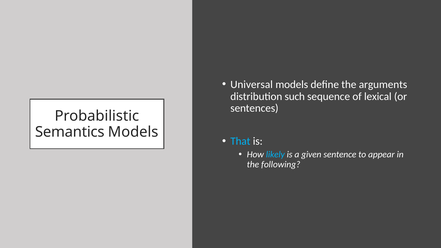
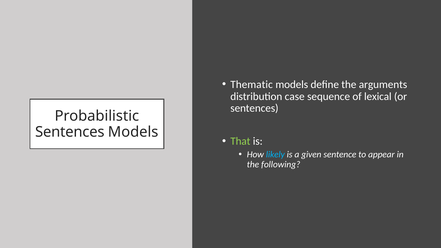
Universal: Universal -> Thematic (252, 85)
such: such -> case (295, 96)
Semantics: Semantics -> Sentences (70, 132)
That colour: light blue -> light green (240, 141)
